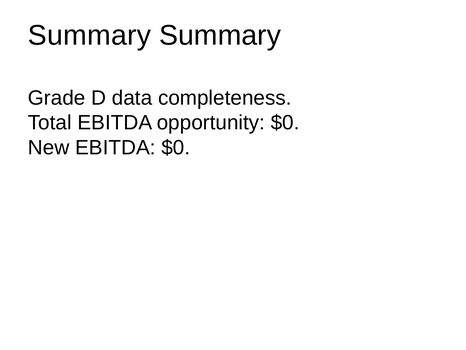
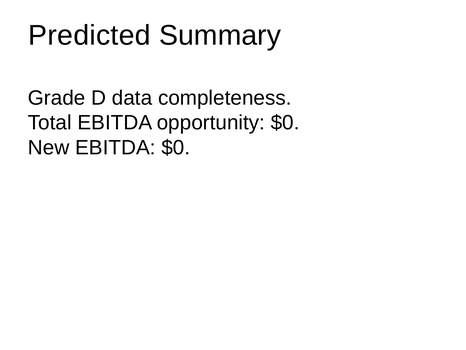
Summary: Summary -> Predicted (89, 35)
